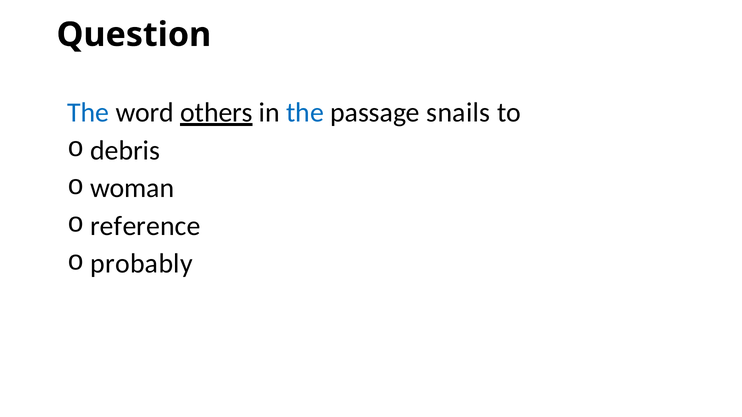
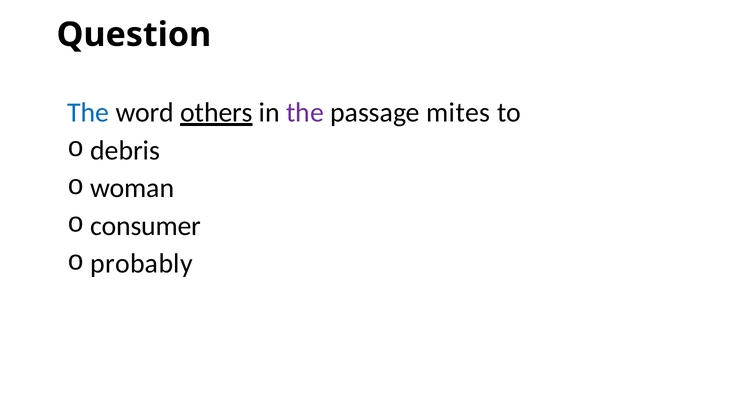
the colour: blue -> purple (305, 113)
snails: snails -> mites (458, 113)
reference: reference -> consumer (146, 226)
